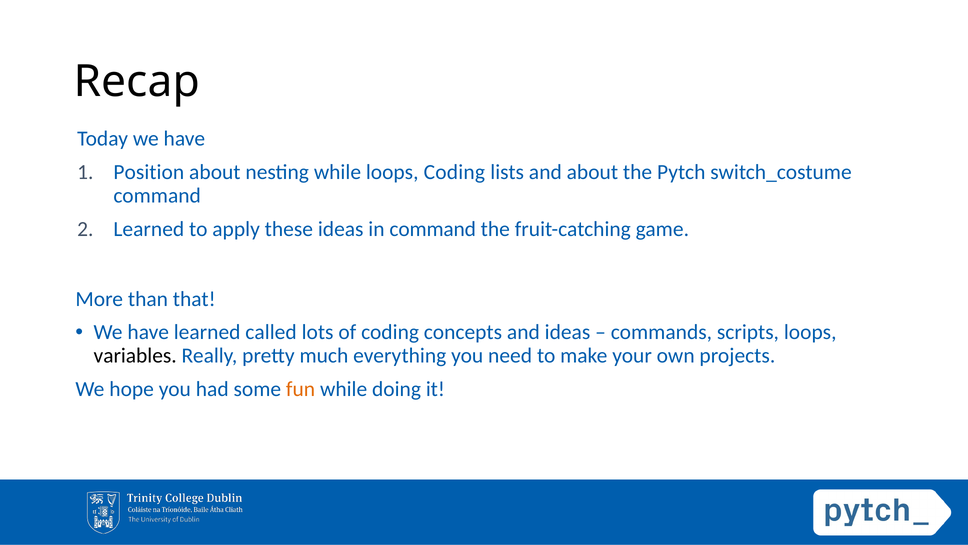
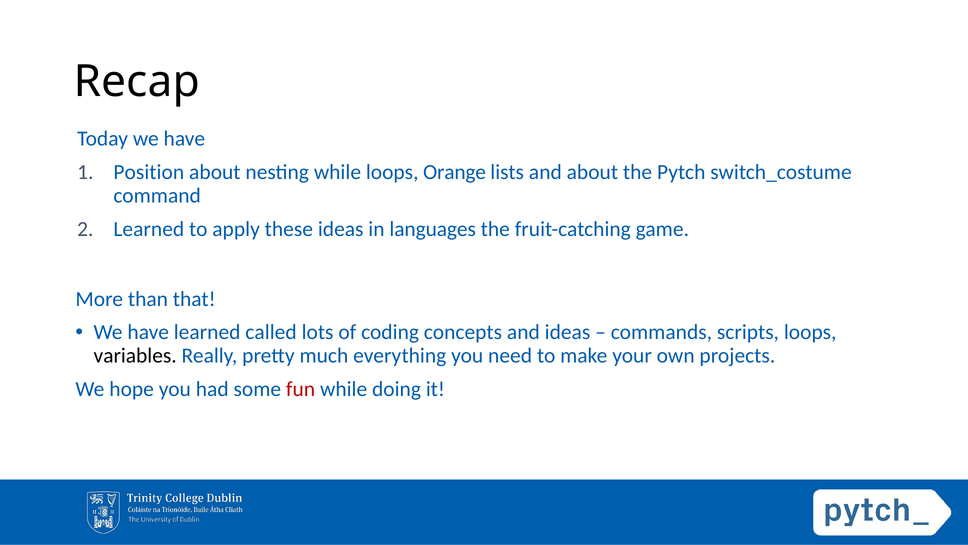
loops Coding: Coding -> Orange (455, 172)
in command: command -> languages (433, 229)
fun colour: orange -> red (301, 389)
